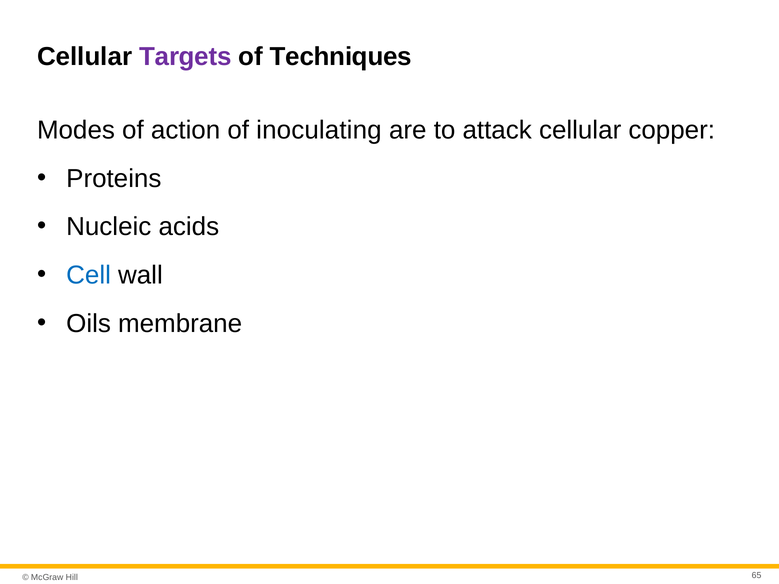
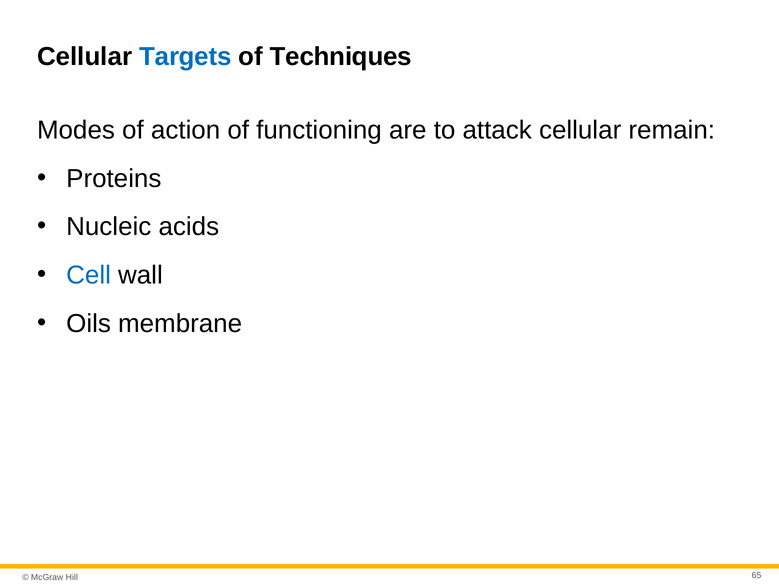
Targets colour: purple -> blue (185, 57)
inoculating: inoculating -> functioning (319, 130)
copper: copper -> remain (672, 130)
